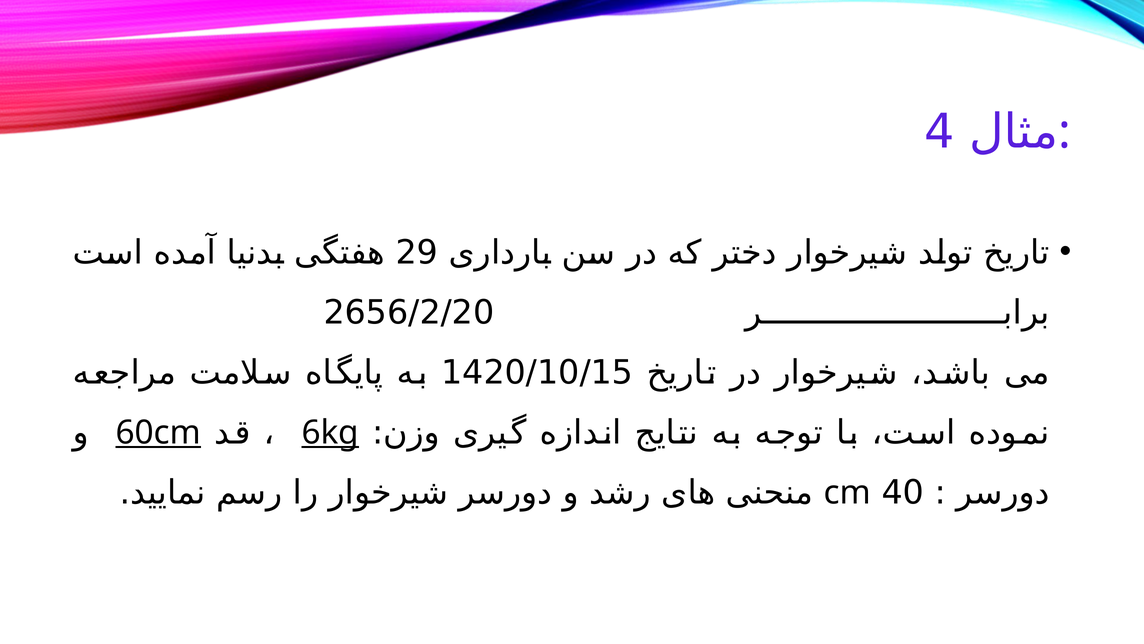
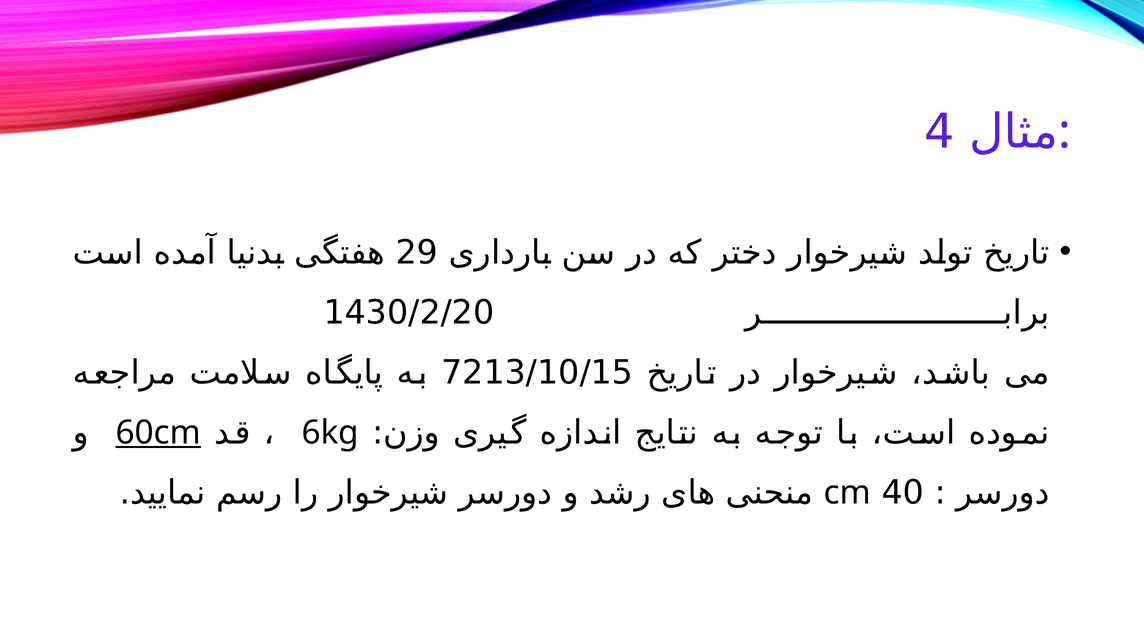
2656/2/20: 2656/2/20 -> 1430/2/20 (409, 312)
1420/10/15: 1420/10/15 -> 7213/10/15 (537, 372)
6kg underline: present -> none (330, 432)
